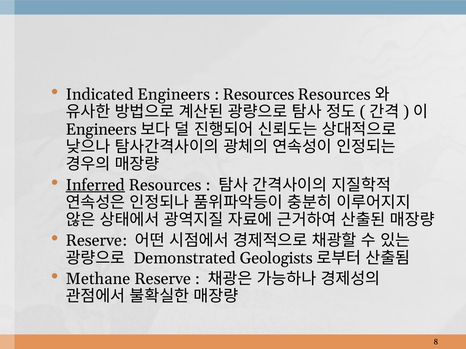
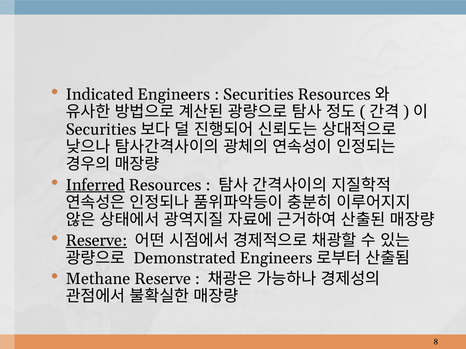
Resources: Resources -> Securities (259, 95)
Engineers: Engineers -> Securities (101, 130)
Reserve underline: none -> present (96, 241)
Demonstrated Geologists: Geologists -> Engineers (276, 258)
